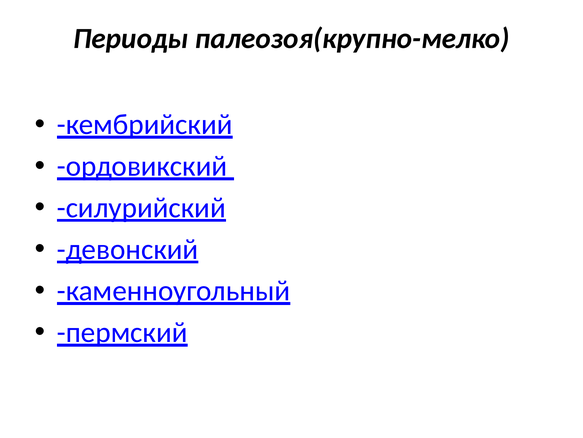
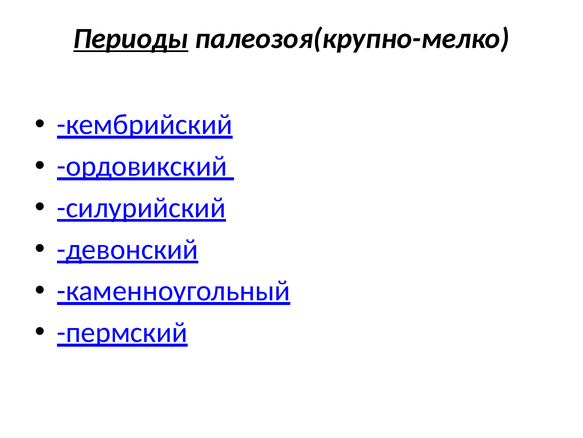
Периоды underline: none -> present (131, 38)
